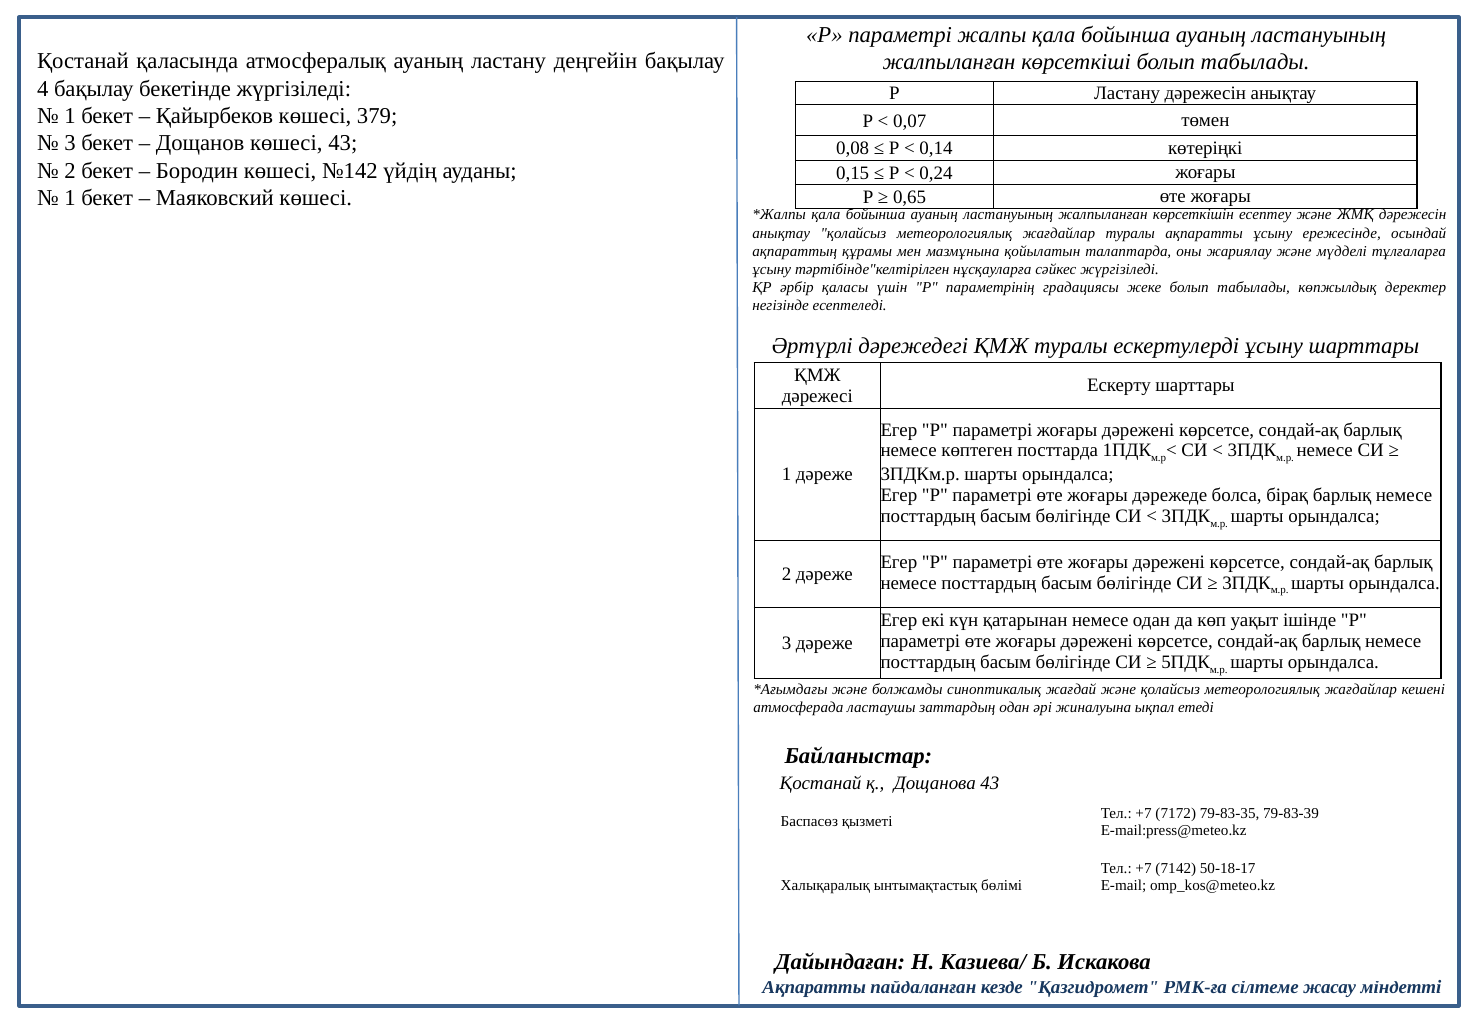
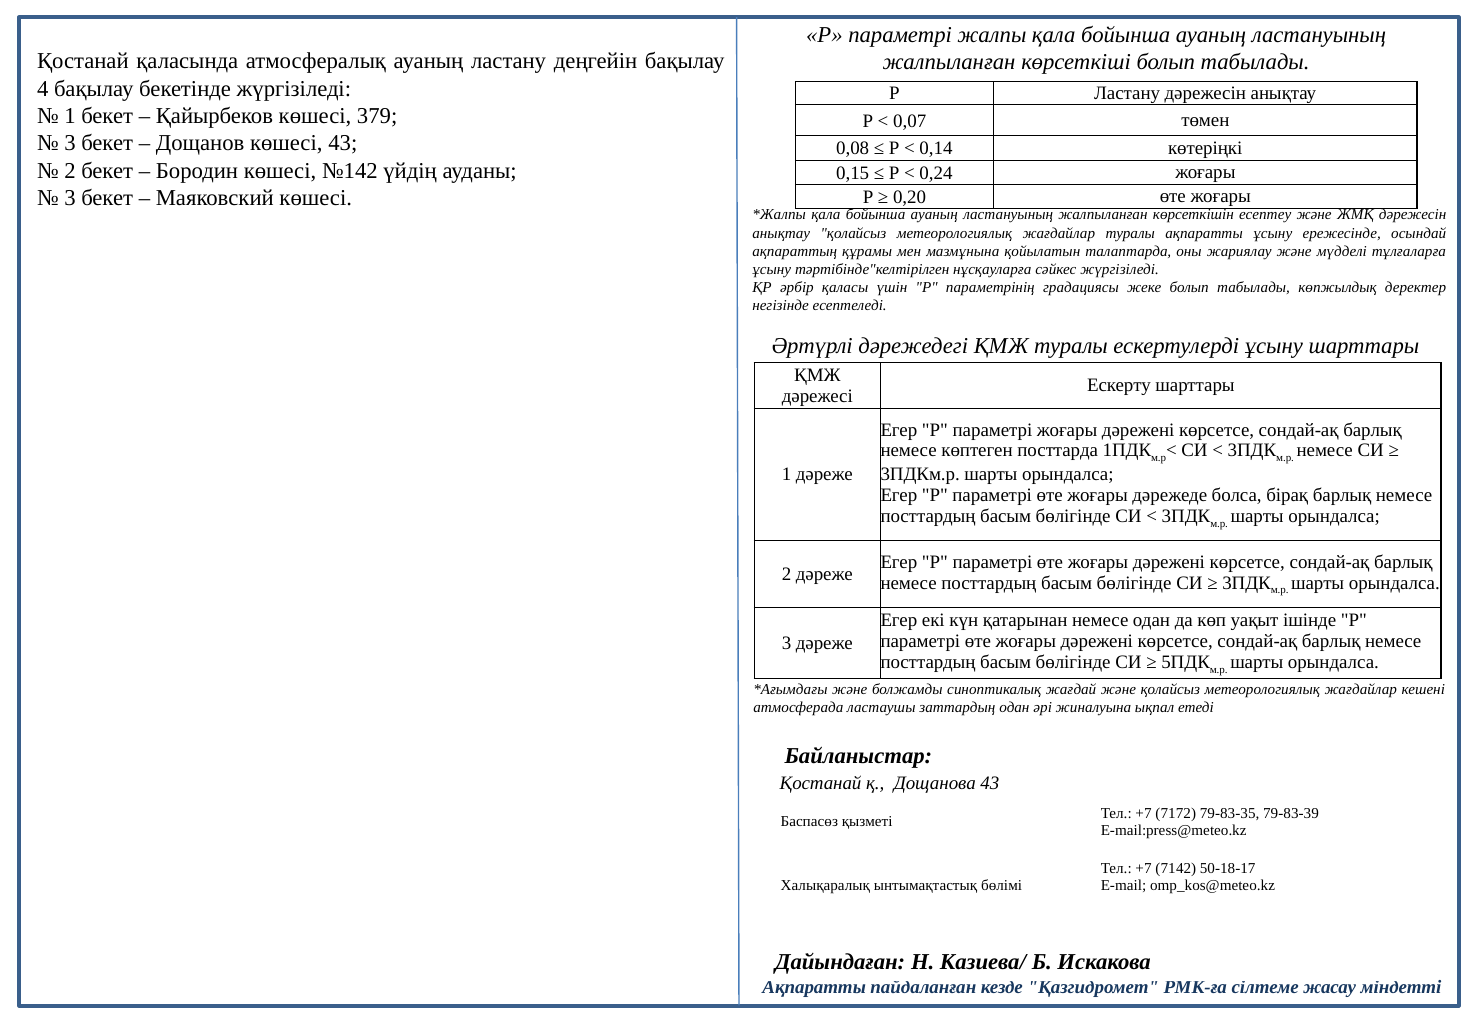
1: 1 -> 3 (70, 198)
0,65: 0,65 -> 0,20 (910, 197)
